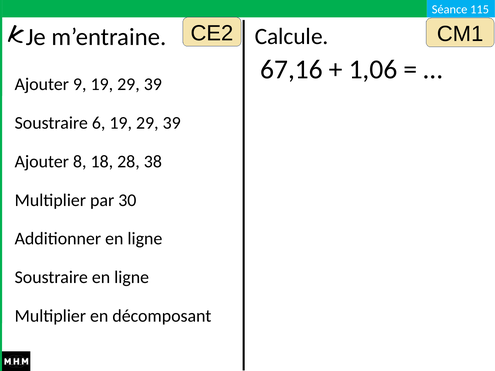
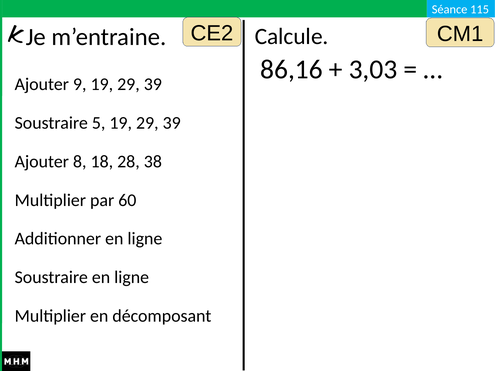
67,16: 67,16 -> 86,16 (291, 70)
1,06: 1,06 -> 3,03 (373, 70)
6: 6 -> 5 (99, 123)
30: 30 -> 60 (127, 200)
